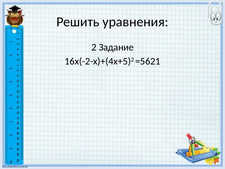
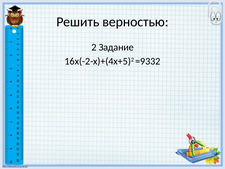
уравнения: уравнения -> верностью (135, 22)
=5621: =5621 -> =9332 (148, 61)
